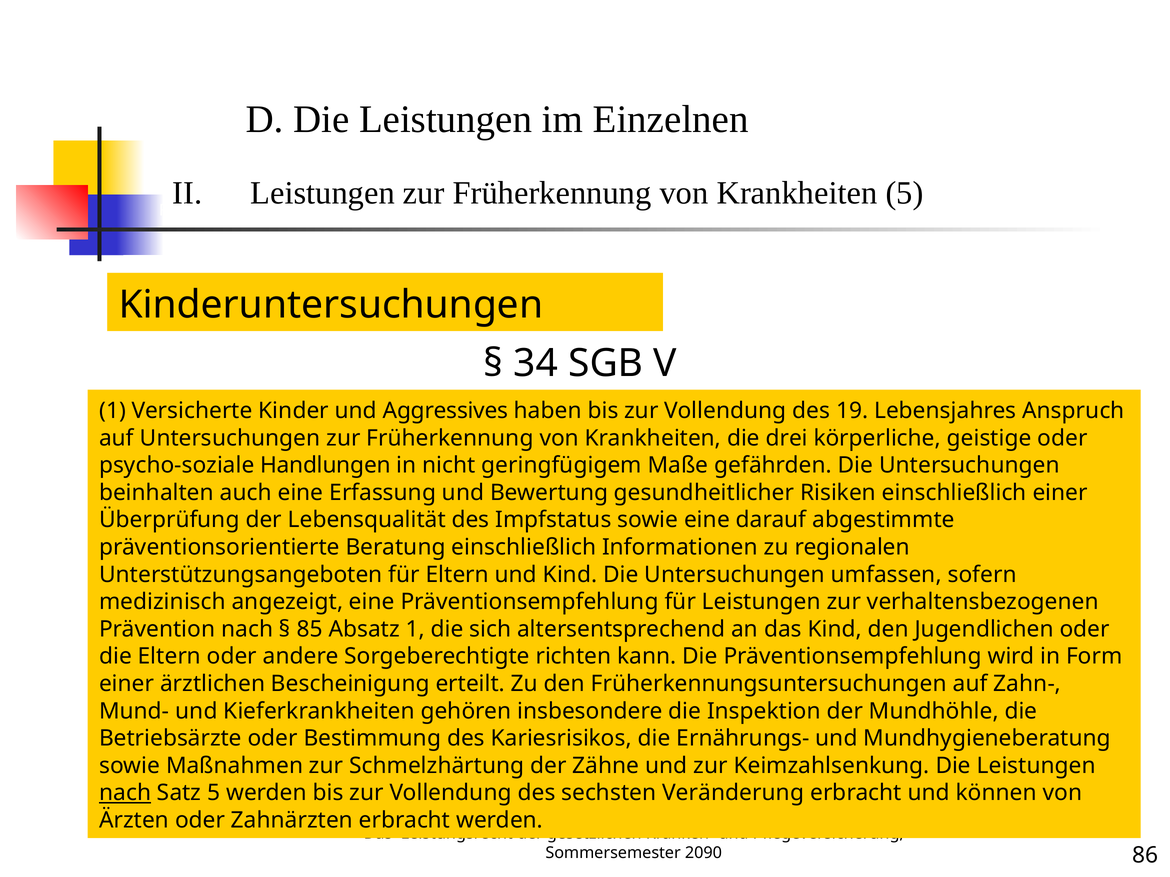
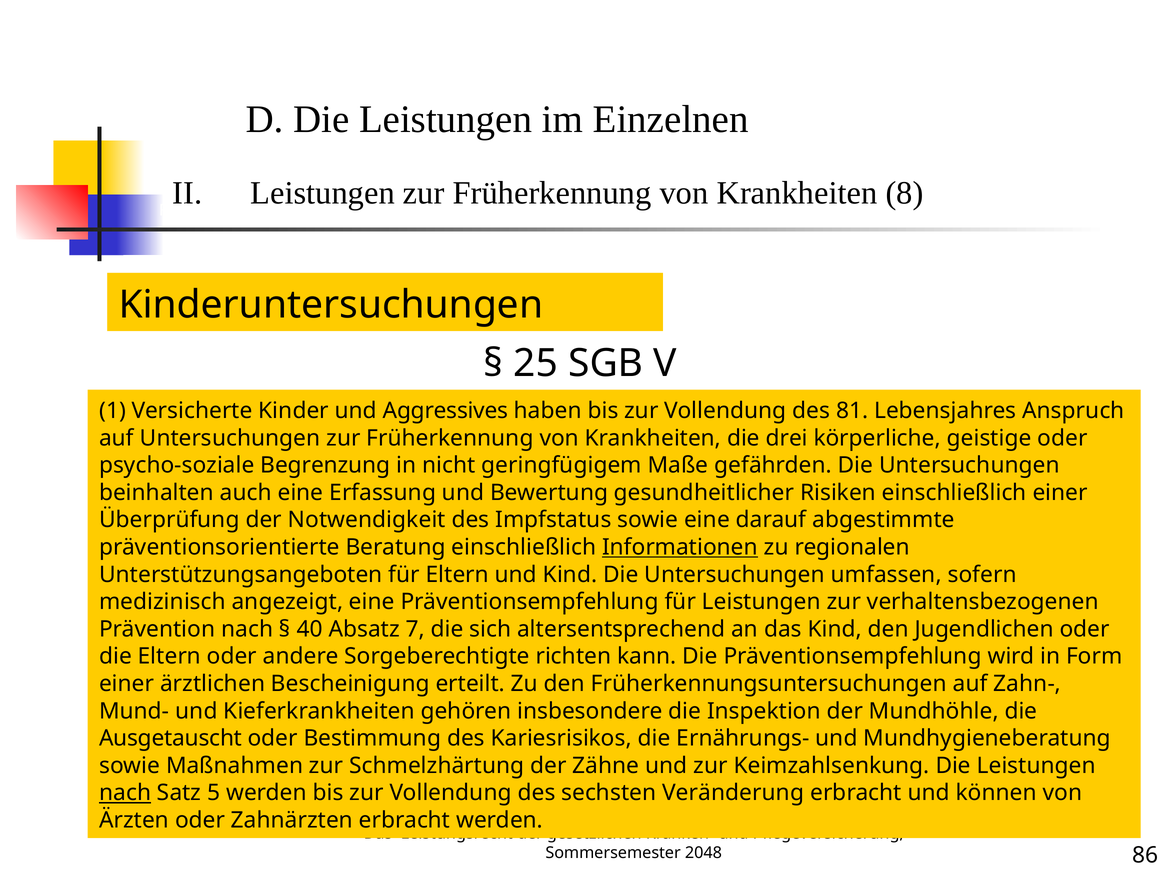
Krankheiten 5: 5 -> 8 (905, 193)
34: 34 -> 25 (536, 363)
19: 19 -> 81 (852, 411)
Handlungen: Handlungen -> Begrenzung (325, 466)
Lebensqualität: Lebensqualität -> Notwendigkeit (367, 520)
Informationen underline: none -> present (680, 548)
85: 85 -> 40 (310, 629)
Absatz 1: 1 -> 7 (415, 629)
Betriebsärzte: Betriebsärzte -> Ausgetauscht (171, 739)
2090: 2090 -> 2048 (703, 853)
